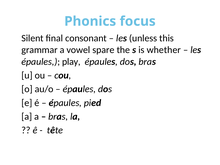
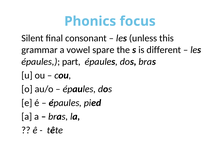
whether: whether -> different (164, 50)
play: play -> part (71, 62)
